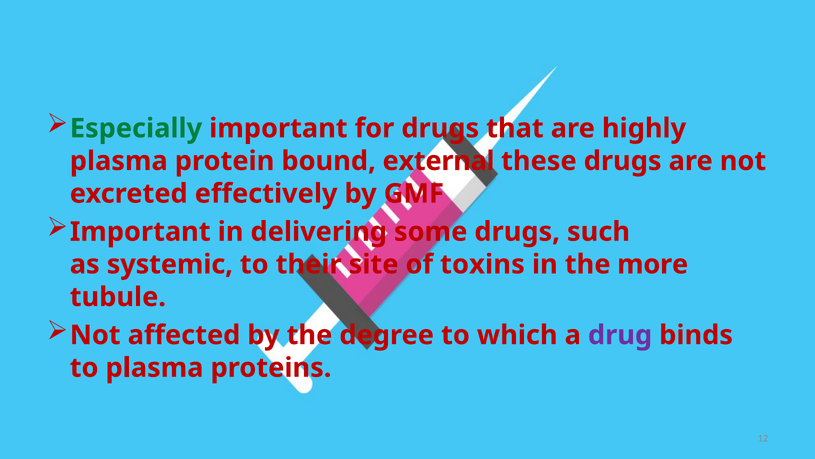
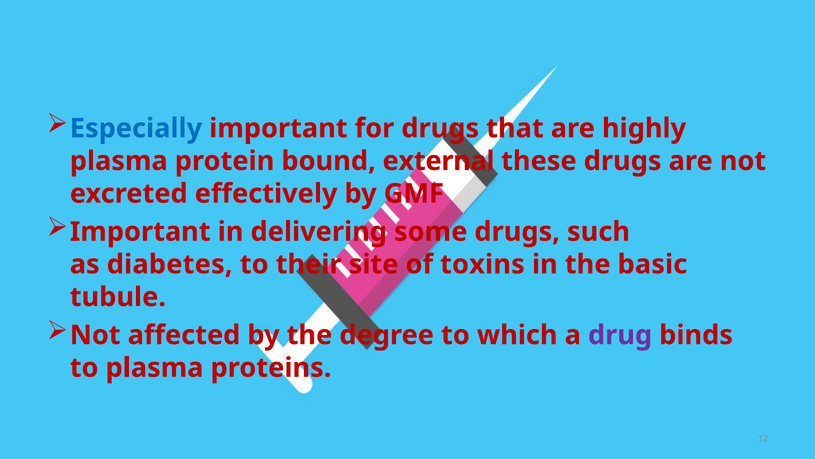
Especially colour: green -> blue (136, 128)
systemic: systemic -> diabetes (170, 264)
more: more -> basic (652, 264)
